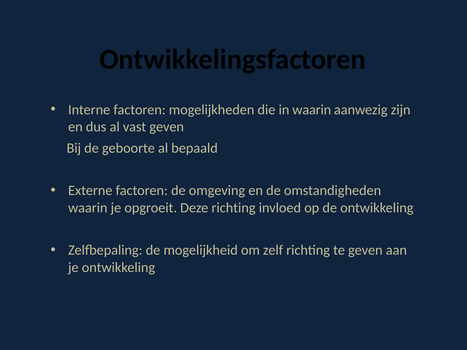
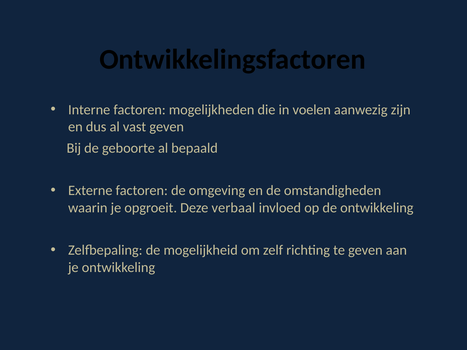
in waarin: waarin -> voelen (312, 110)
Deze richting: richting -> verbaal (233, 208)
